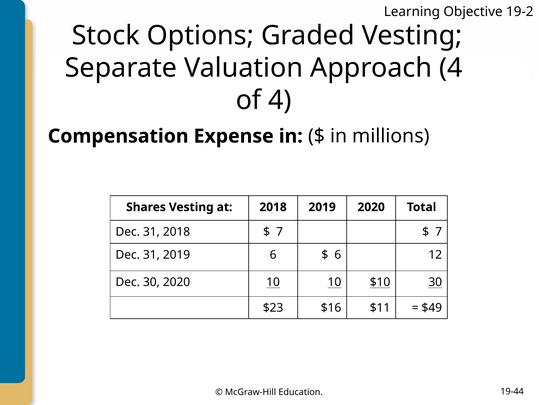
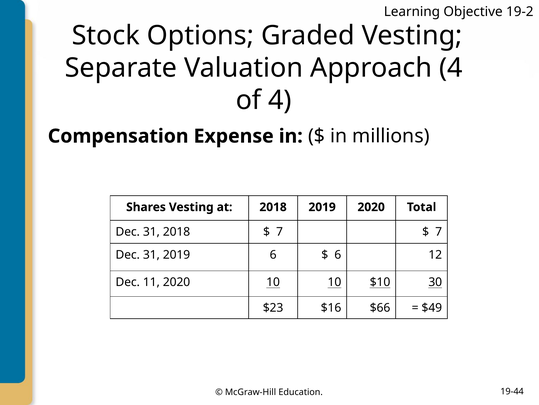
Dec 30: 30 -> 11 (151, 282)
$11: $11 -> $66 (380, 307)
